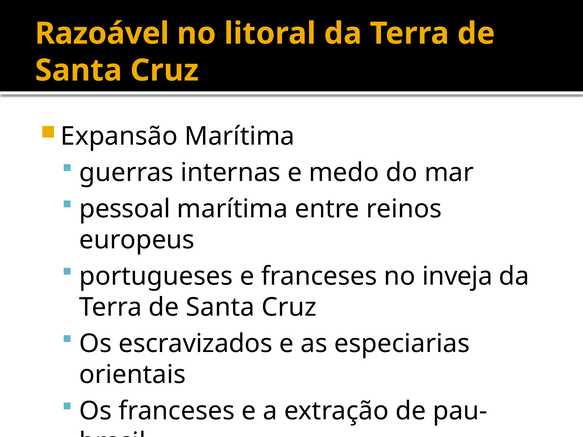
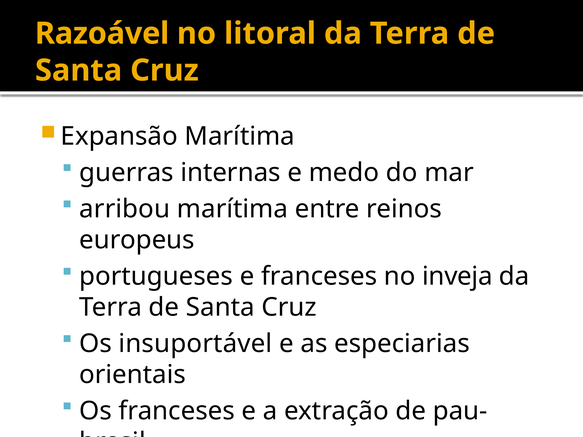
pessoal: pessoal -> arribou (125, 209)
escravizados: escravizados -> insuportável (195, 344)
